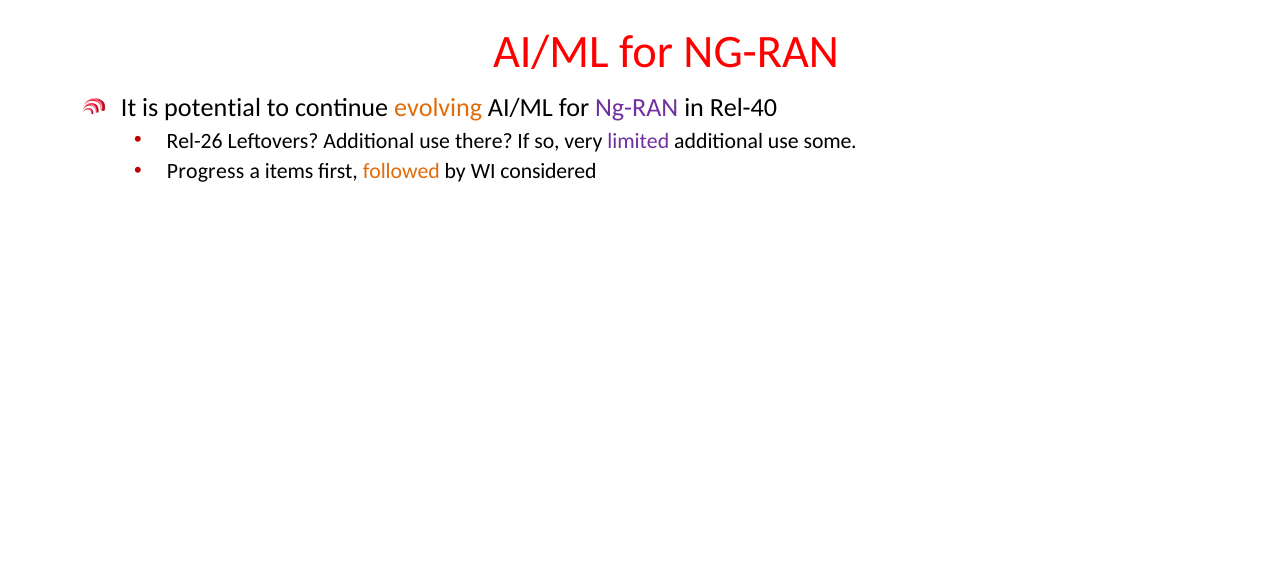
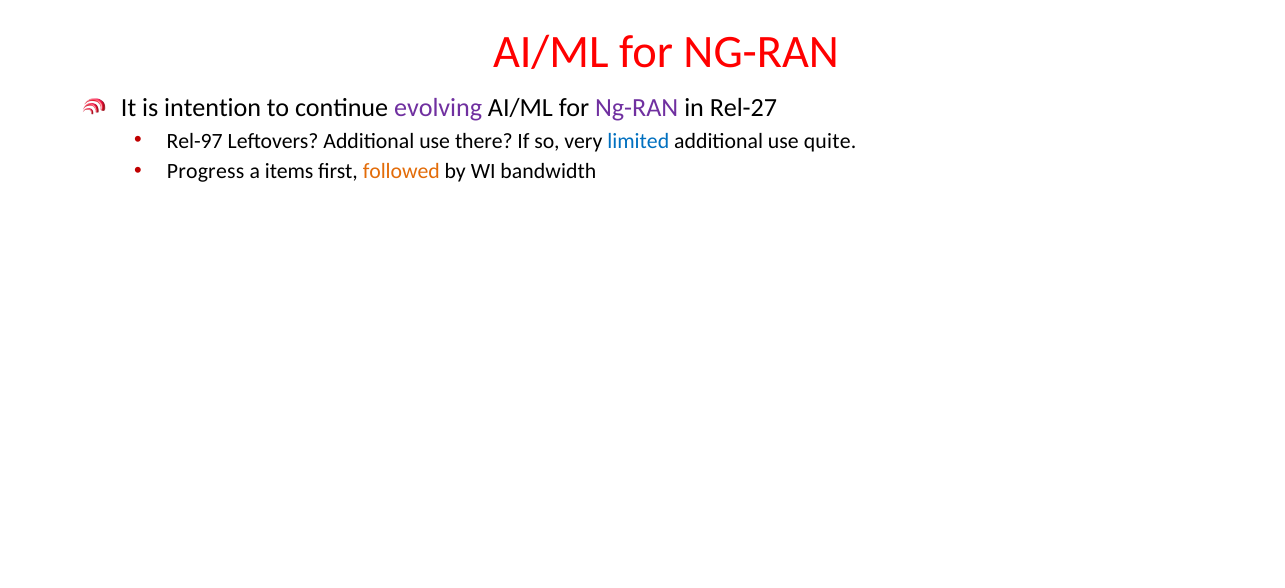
potential: potential -> intention (213, 108)
evolving colour: orange -> purple (438, 108)
Rel-40: Rel-40 -> Rel-27 (743, 108)
Rel-26: Rel-26 -> Rel-97 (195, 141)
limited colour: purple -> blue (638, 141)
some: some -> quite (830, 141)
considered: considered -> bandwidth (548, 171)
